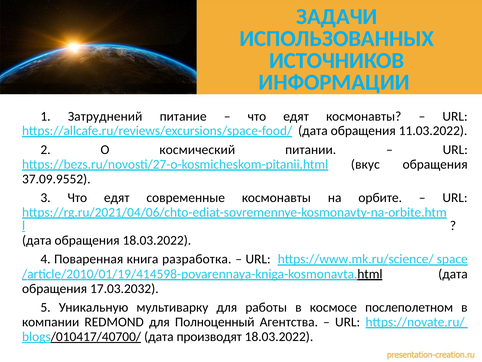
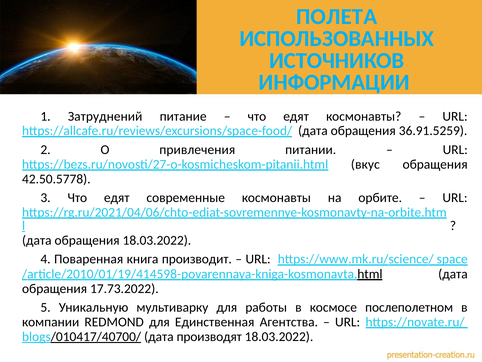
ЗАДАЧИ: ЗАДАЧИ -> ПОЛЕТА (337, 17)
11.03.2022: 11.03.2022 -> 36.91.5259 (433, 131)
космический: космический -> привлечения (197, 150)
37.09.9552: 37.09.9552 -> 42.50.5778 (56, 179)
разработка: разработка -> производит (197, 259)
17.03.2032: 17.03.2032 -> 17.73.2022 (124, 288)
Полноценный: Полноценный -> Единственная (215, 322)
